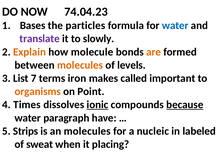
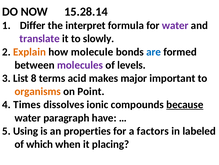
74.04.23: 74.04.23 -> 15.28.14 (86, 12)
Bases: Bases -> Differ (33, 25)
particles: particles -> interpret (86, 25)
water colour: blue -> purple (175, 25)
are colour: orange -> blue (154, 52)
molecules colour: orange -> purple (80, 65)
7: 7 -> 8 (34, 78)
iron: iron -> acid (77, 78)
called: called -> major (134, 78)
ionic underline: present -> none (98, 104)
Strips: Strips -> Using (26, 130)
an molecules: molecules -> properties (87, 130)
nucleic: nucleic -> factors (153, 130)
sweat: sweat -> which (40, 144)
